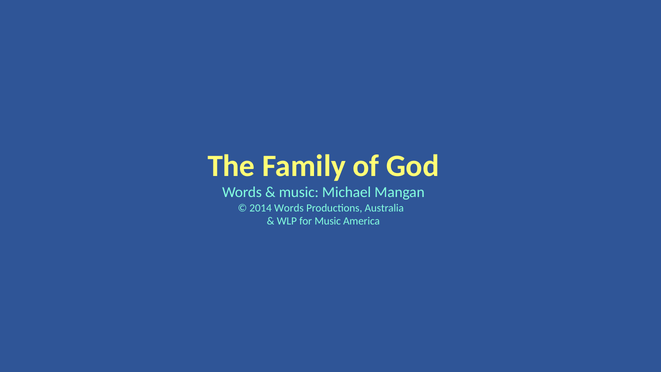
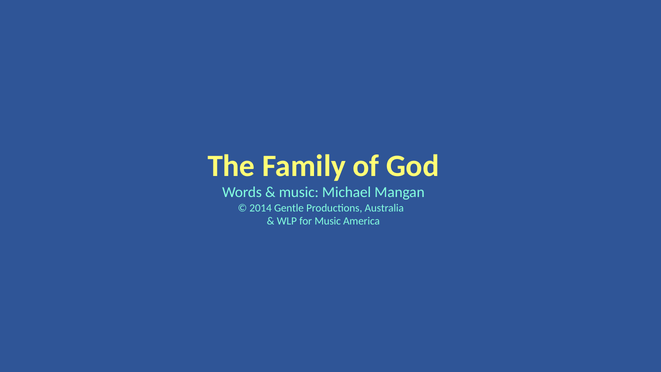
2014 Words: Words -> Gentle (289, 208)
